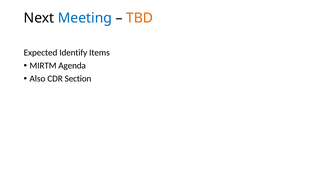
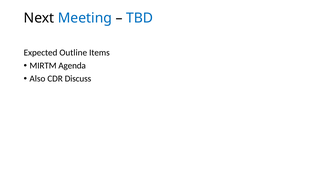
TBD colour: orange -> blue (140, 18)
Identify: Identify -> Outline (73, 53)
Section: Section -> Discuss (78, 79)
